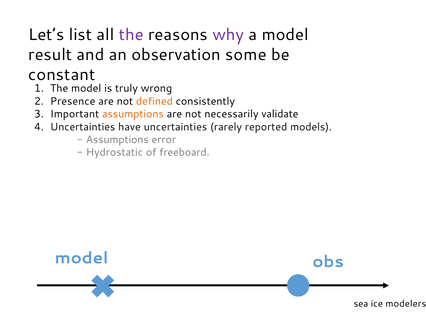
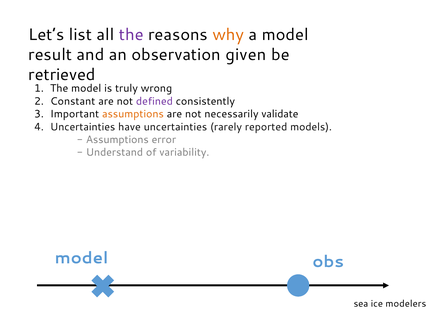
why colour: purple -> orange (228, 35)
some: some -> given (246, 55)
constant: constant -> retrieved (62, 74)
Presence: Presence -> Constant (73, 101)
defined colour: orange -> purple (154, 101)
Hydrostatic: Hydrostatic -> Understand (114, 152)
freeboard: freeboard -> variability (184, 152)
